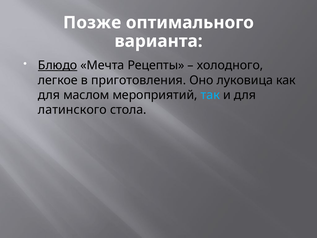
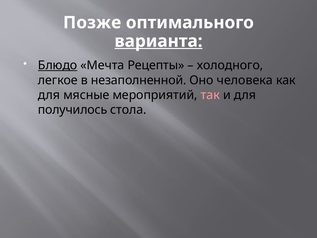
варианта underline: none -> present (158, 41)
приготовления: приготовления -> незаполненной (139, 80)
луковица: луковица -> человека (245, 80)
маслом: маслом -> мясные (86, 95)
так colour: light blue -> pink (210, 95)
латинского: латинского -> получилось (73, 110)
